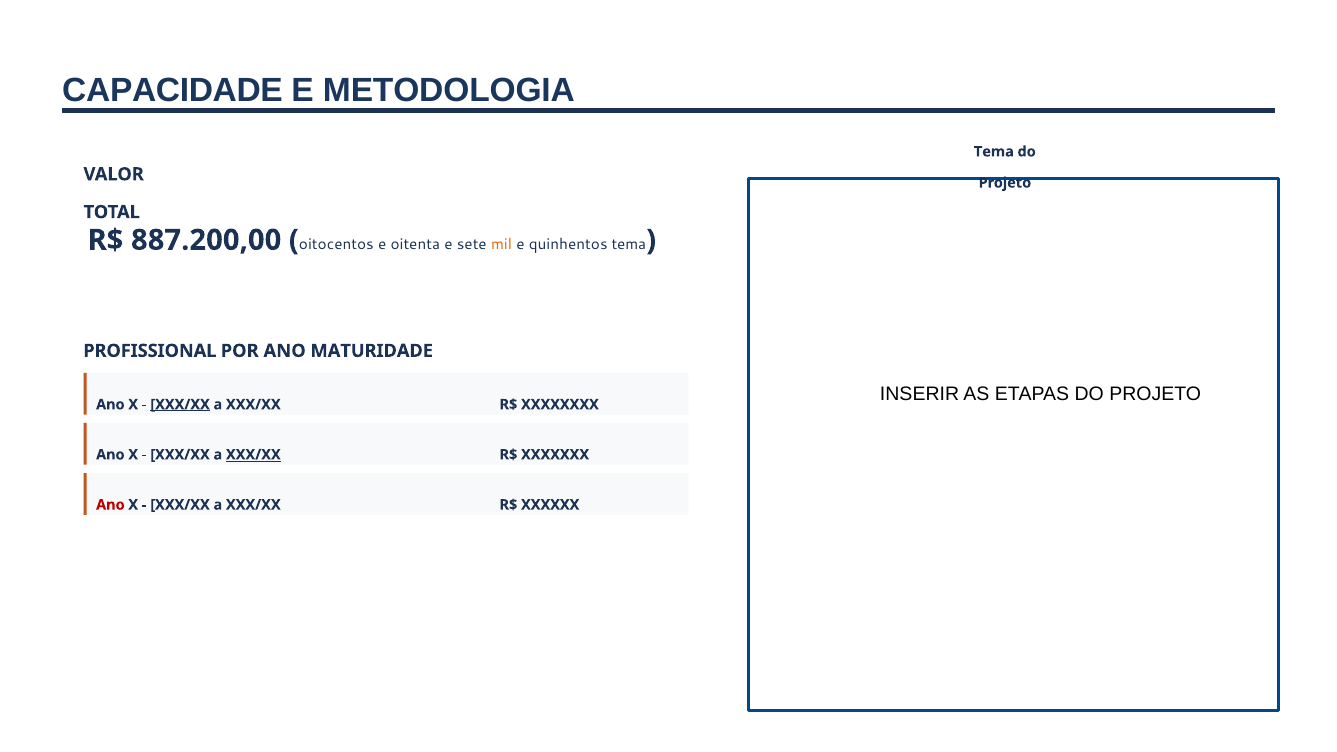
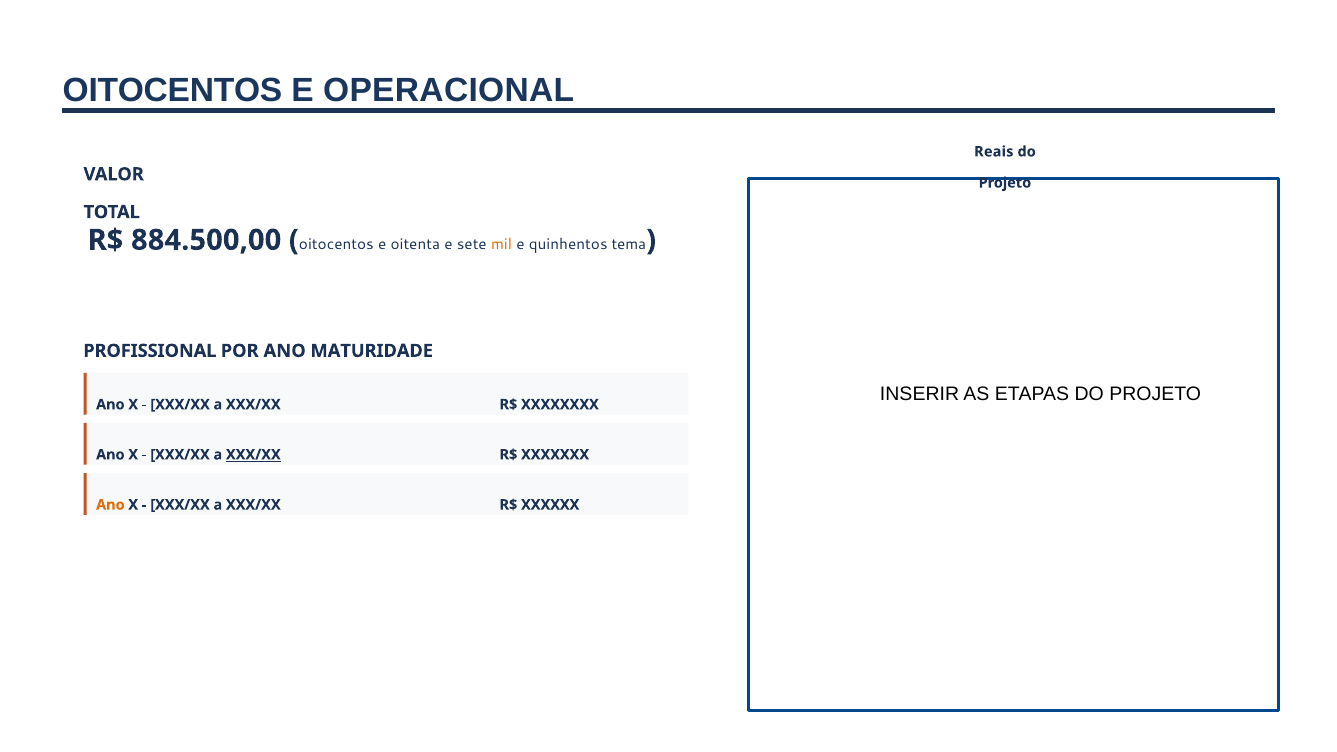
CAPACIDADE: CAPACIDADE -> OITOCENTOS (172, 90)
METODOLOGIA: METODOLOGIA -> OPERACIONAL (449, 90)
Tema: Tema -> Reais (994, 152)
887.200,00: 887.200,00 -> 884.500,00 (206, 240)
XXX/XX underline: present -> none (180, 405)
Ano colour: red -> orange (110, 505)
